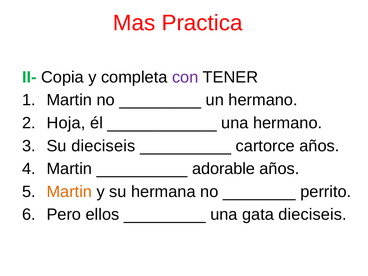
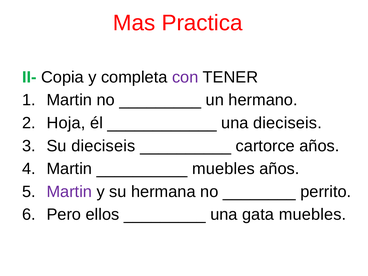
una hermano: hermano -> dieciseis (288, 123)
adorable: adorable -> muebles (223, 169)
Martin colour: orange -> purple (69, 192)
gata dieciseis: dieciseis -> muebles (313, 215)
